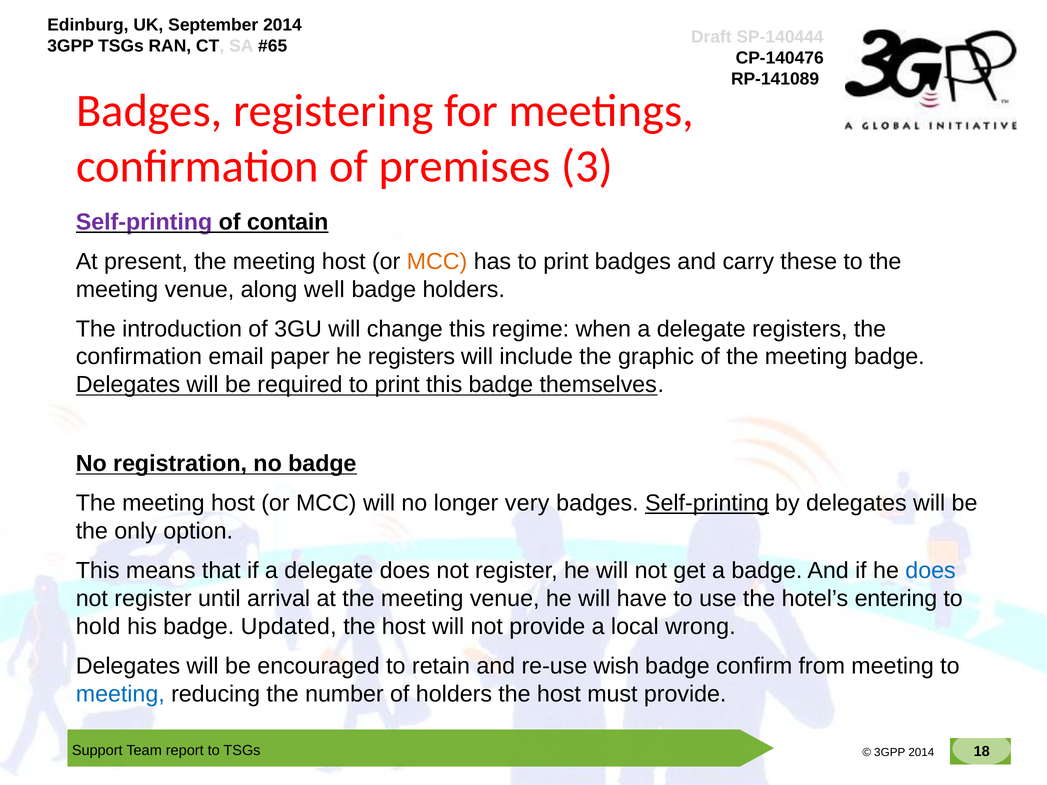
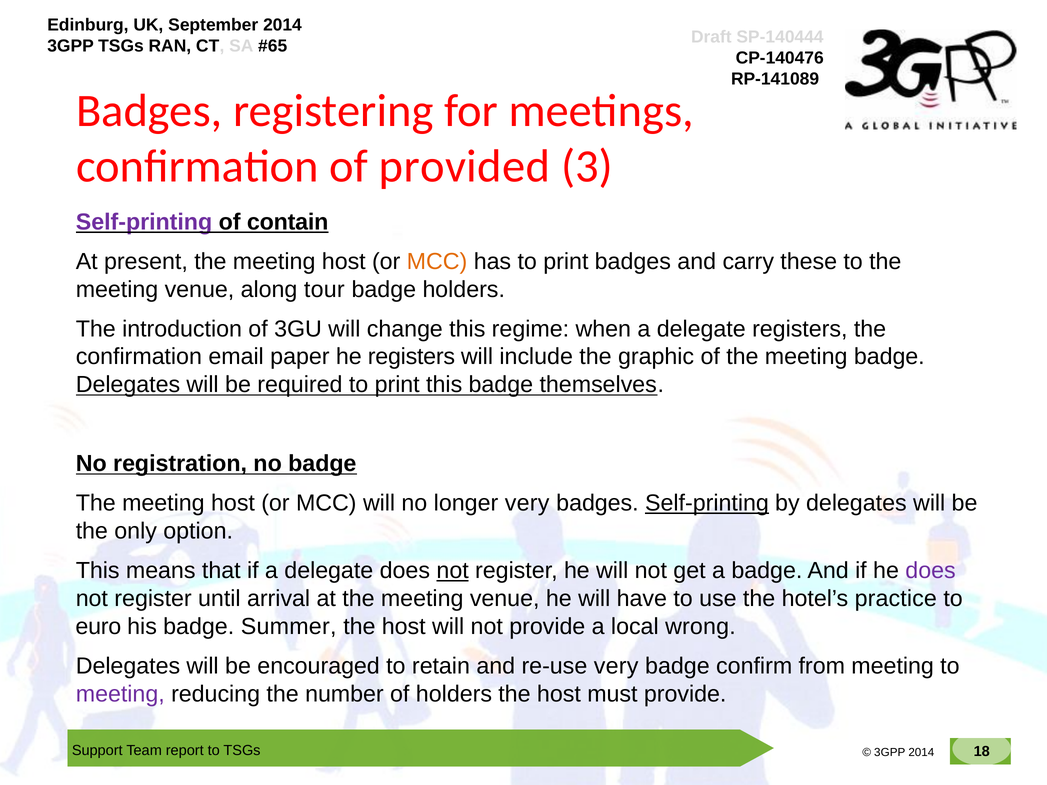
premises: premises -> provided (464, 167)
well: well -> tour (324, 289)
not underline: none -> present (453, 571)
does colour: blue -> purple (931, 571)
entering: entering -> practice (896, 599)
hold: hold -> euro (98, 627)
Updated: Updated -> Summer (289, 627)
re-use wish: wish -> very (616, 666)
meeting colour: blue -> purple (120, 694)
